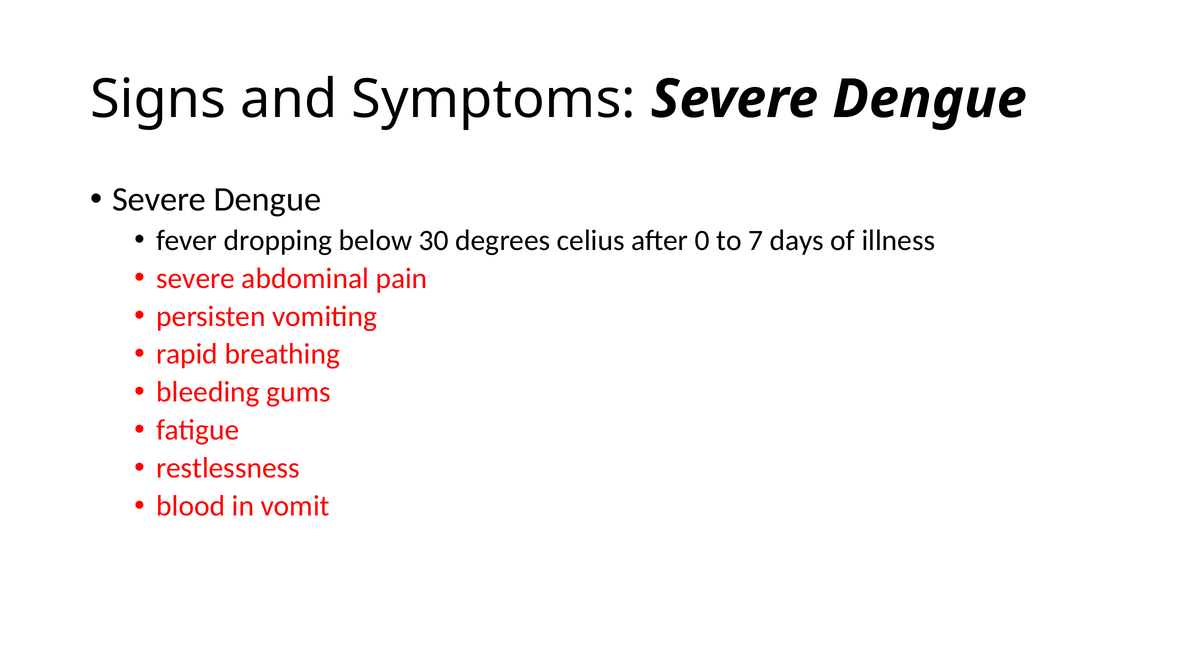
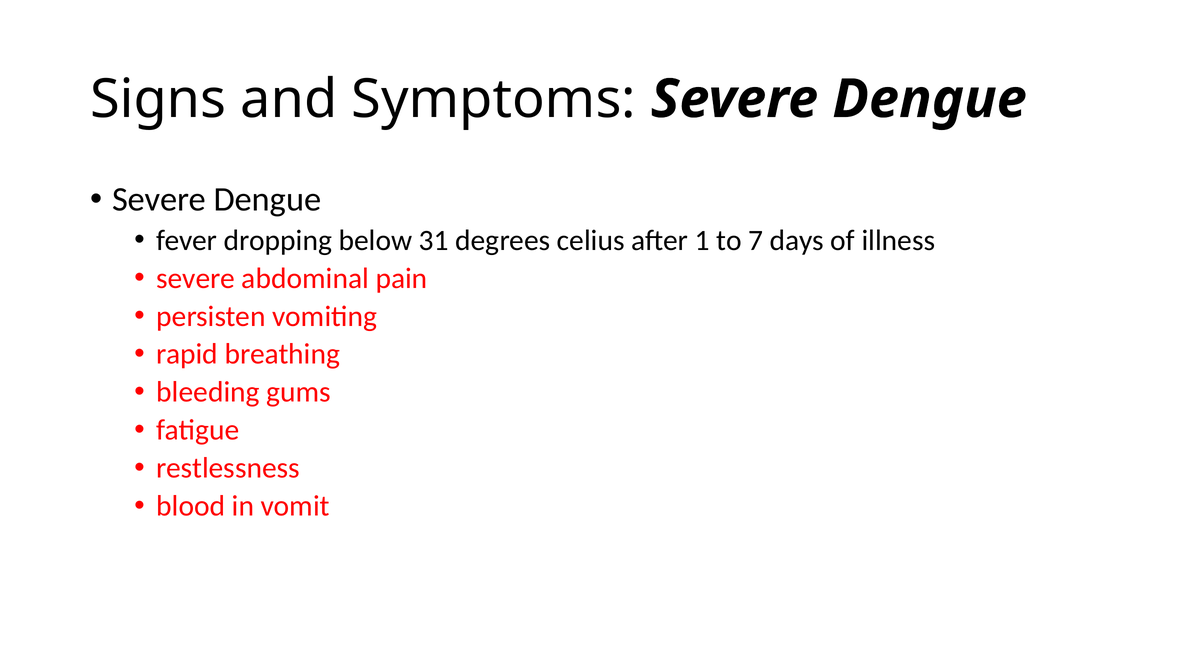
30: 30 -> 31 (434, 240)
0: 0 -> 1 (702, 240)
